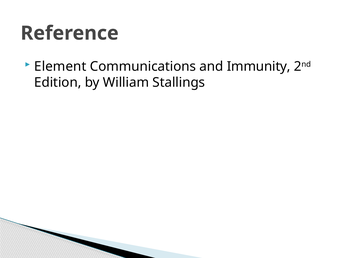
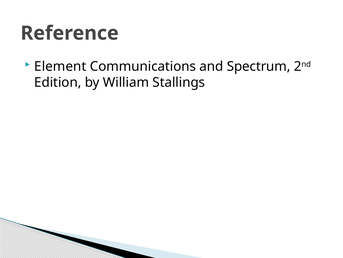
Immunity: Immunity -> Spectrum (259, 66)
